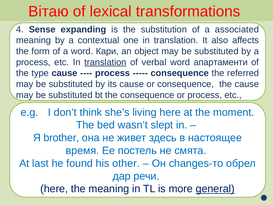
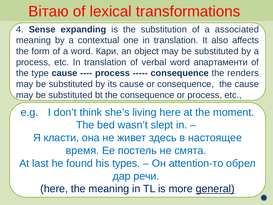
translation underline: present -> none (105, 62)
referred: referred -> renders (243, 73)
brother: brother -> класти (61, 138)
other: other -> types (126, 163)
changes-то: changes-то -> attention-то (196, 163)
